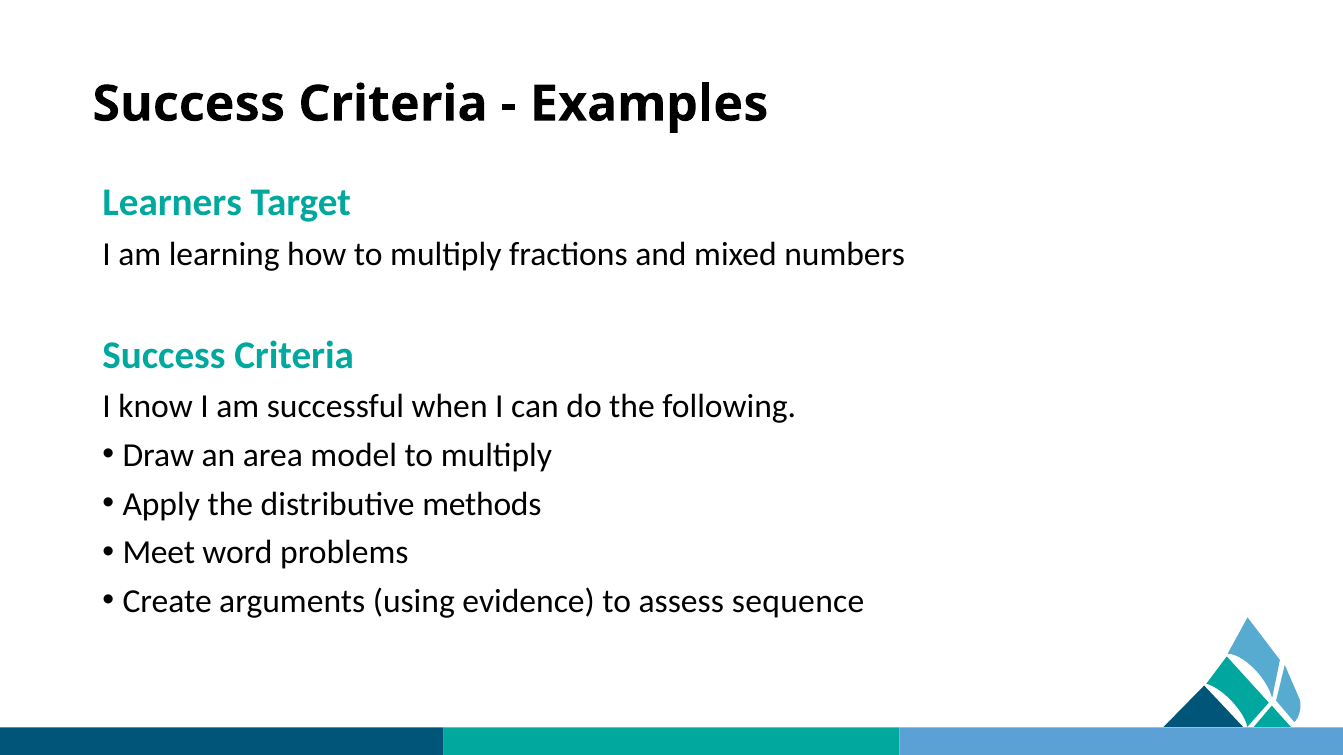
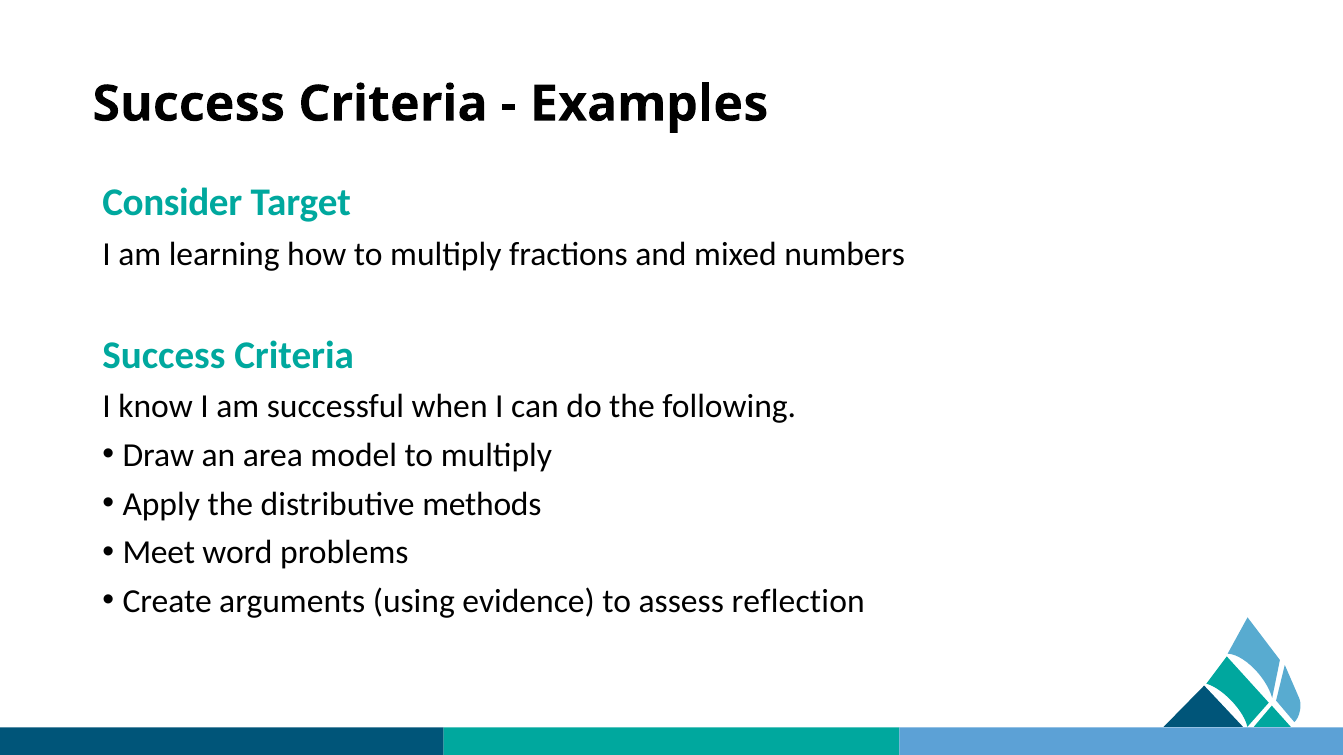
Learners: Learners -> Consider (172, 203)
sequence: sequence -> reflection (798, 602)
